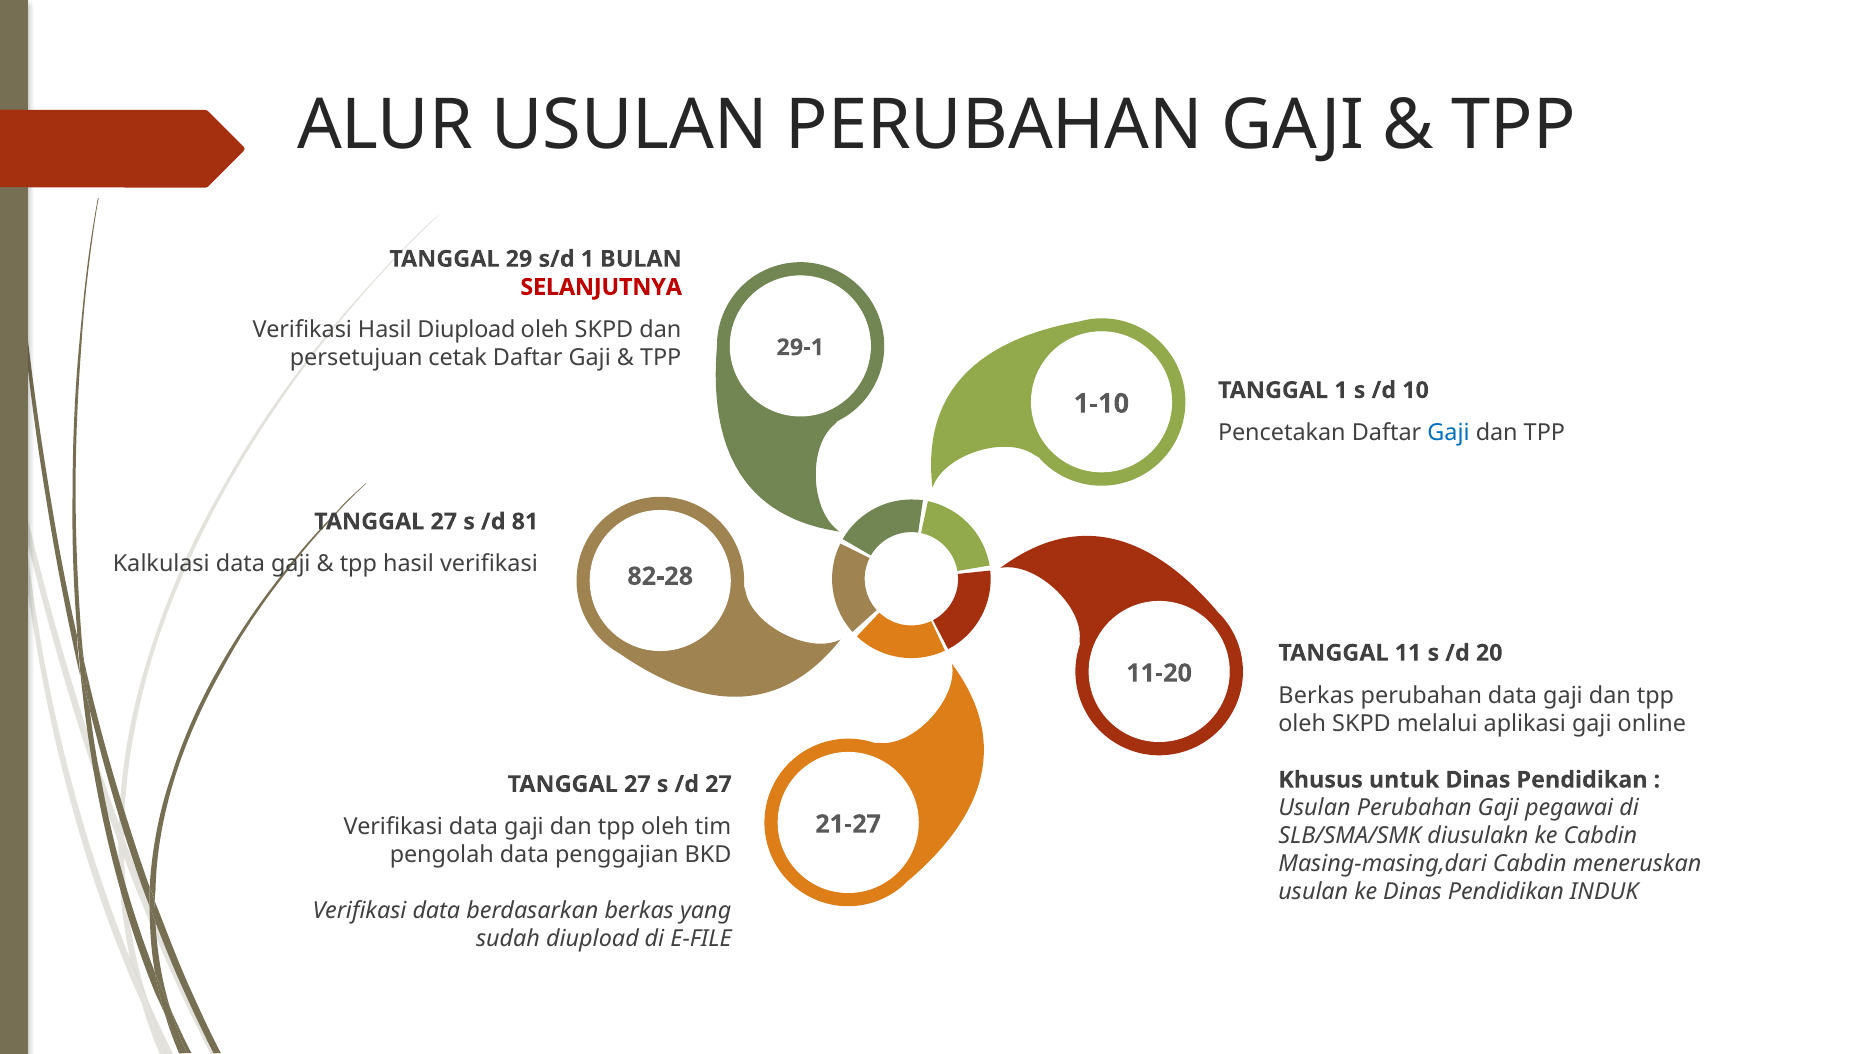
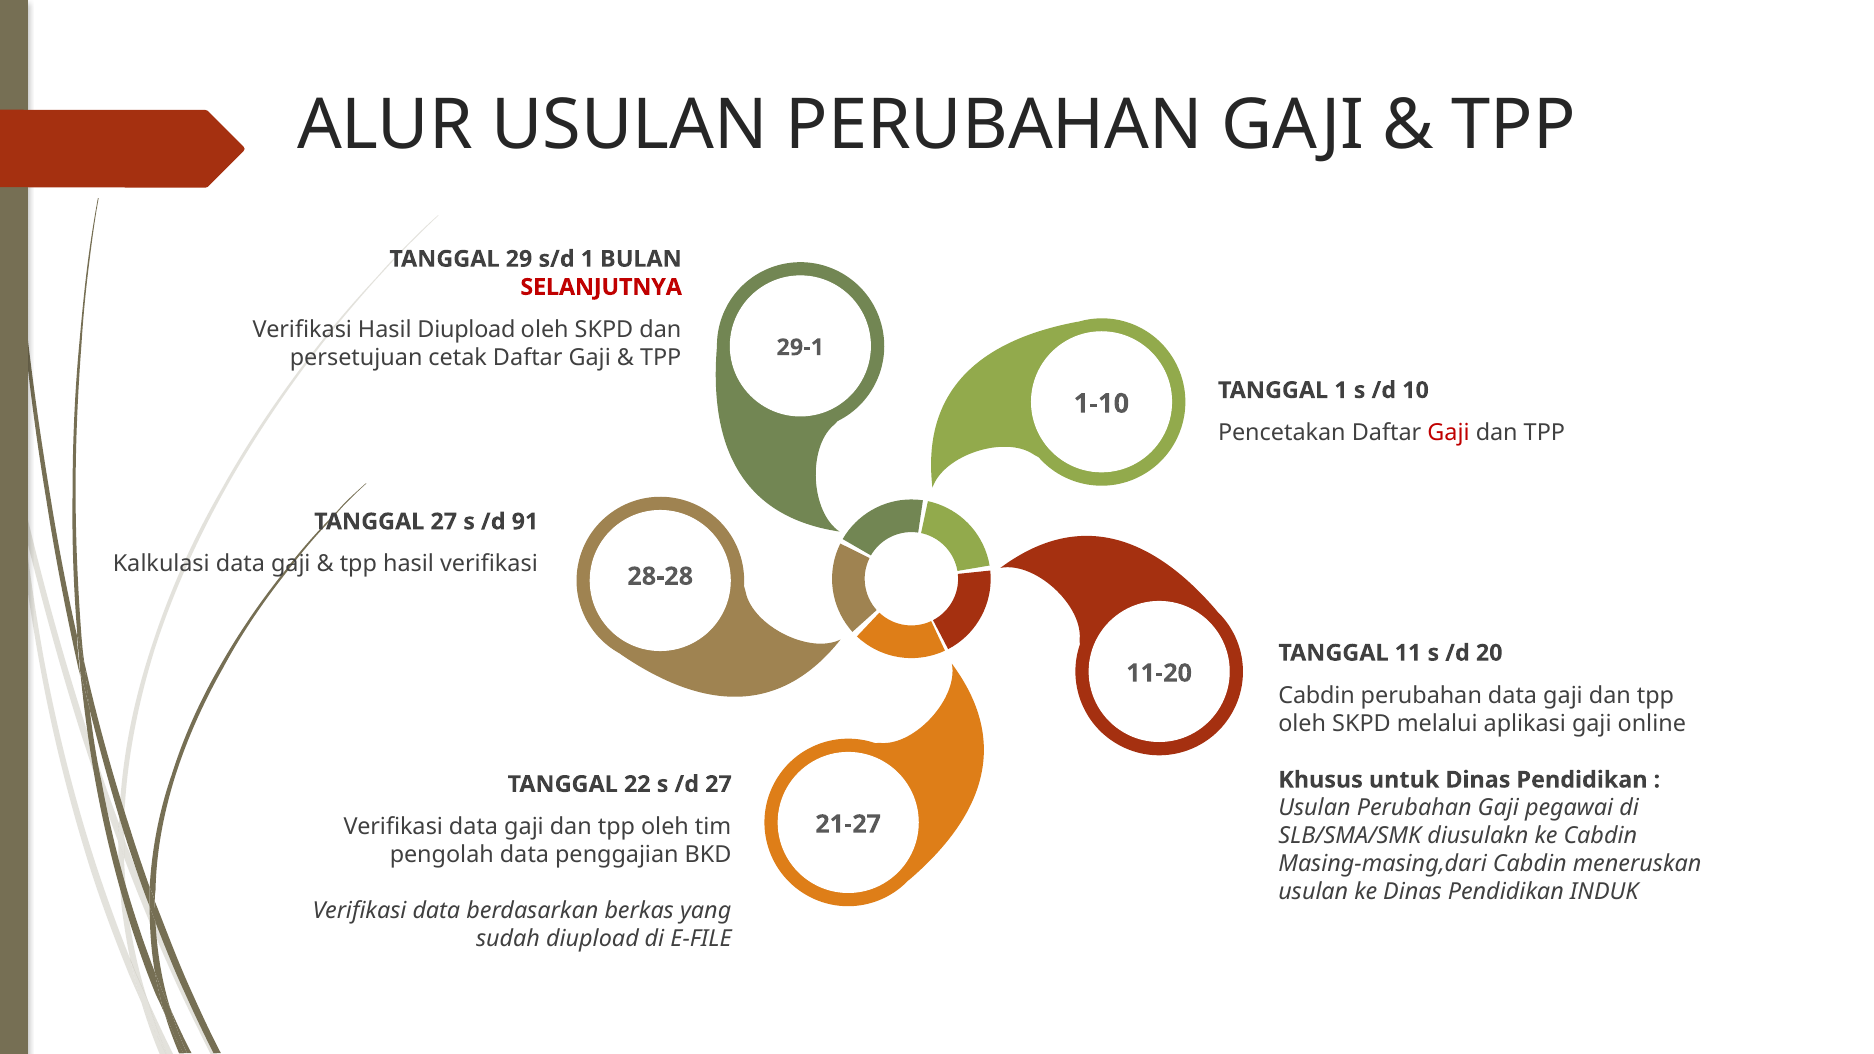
Gaji colour: blue -> red (1449, 433)
81: 81 -> 91 (525, 522)
82-28: 82-28 -> 28-28 (660, 576)
Berkas: Berkas -> Cabdin (1317, 696)
27: 27 -> 22 (637, 784)
